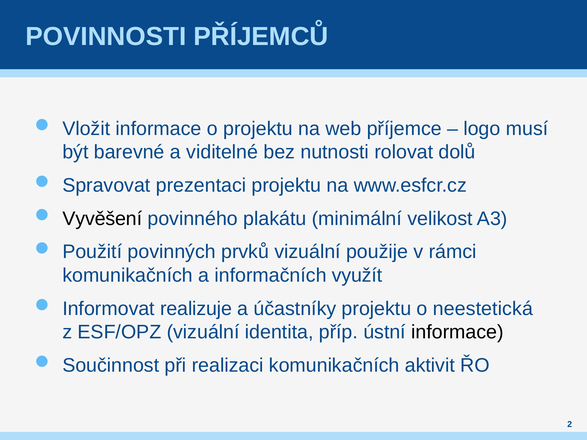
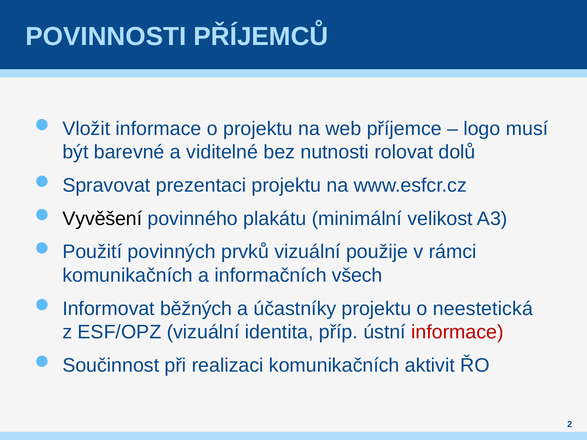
využít: využít -> všech (357, 275)
realizuje: realizuje -> běžných (196, 309)
informace colour: black -> red (457, 332)
